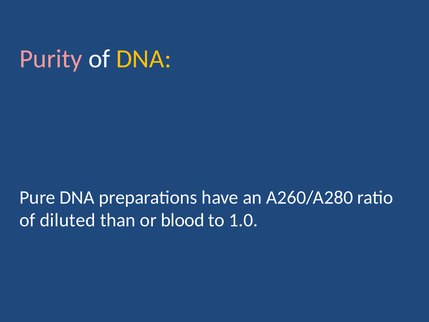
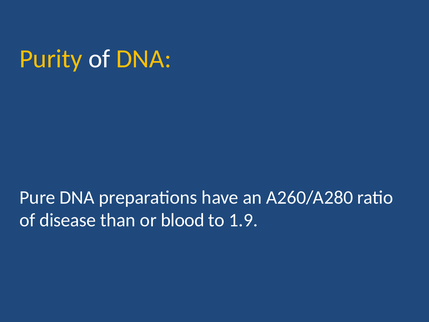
Purity colour: pink -> yellow (51, 59)
diluted: diluted -> disease (68, 220)
1.0: 1.0 -> 1.9 (243, 220)
